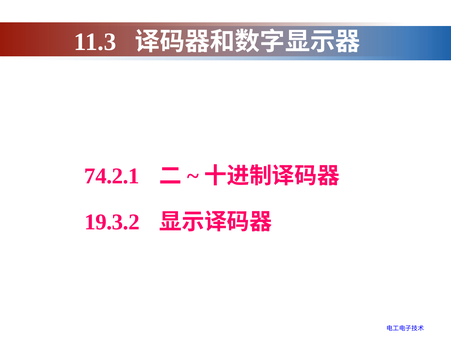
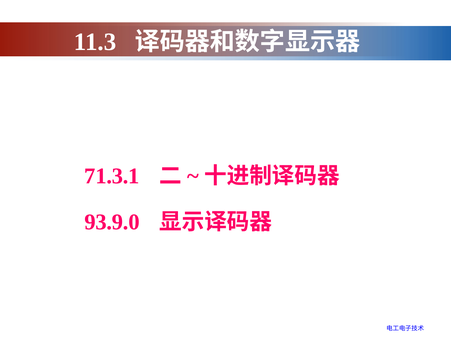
74.2.1: 74.2.1 -> 71.3.1 (112, 176)
19.3.2: 19.3.2 -> 93.9.0 (112, 222)
